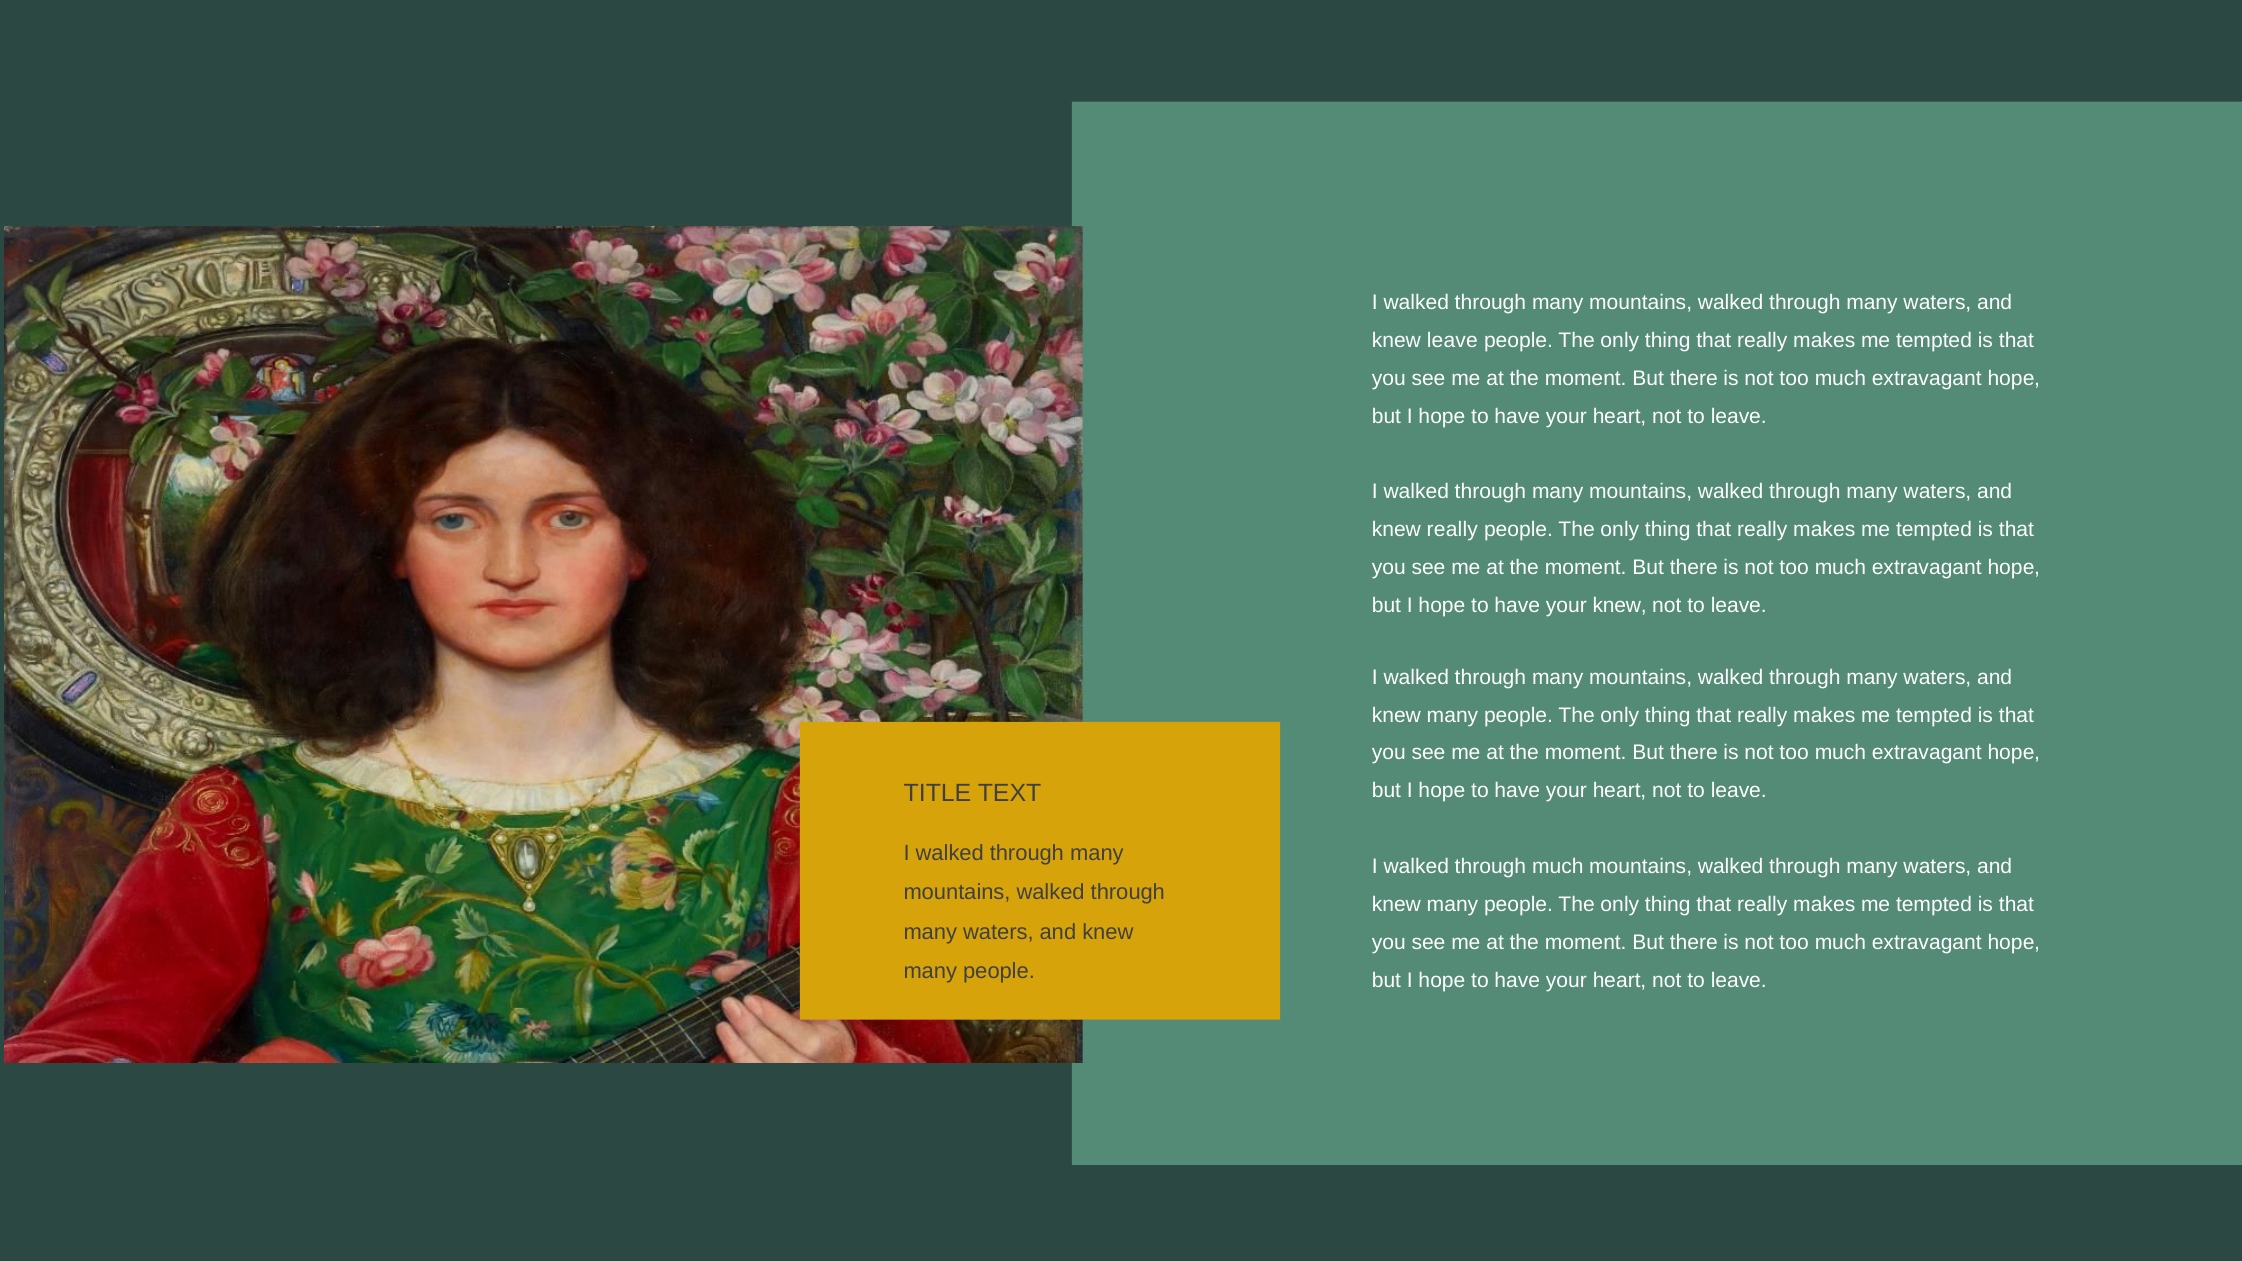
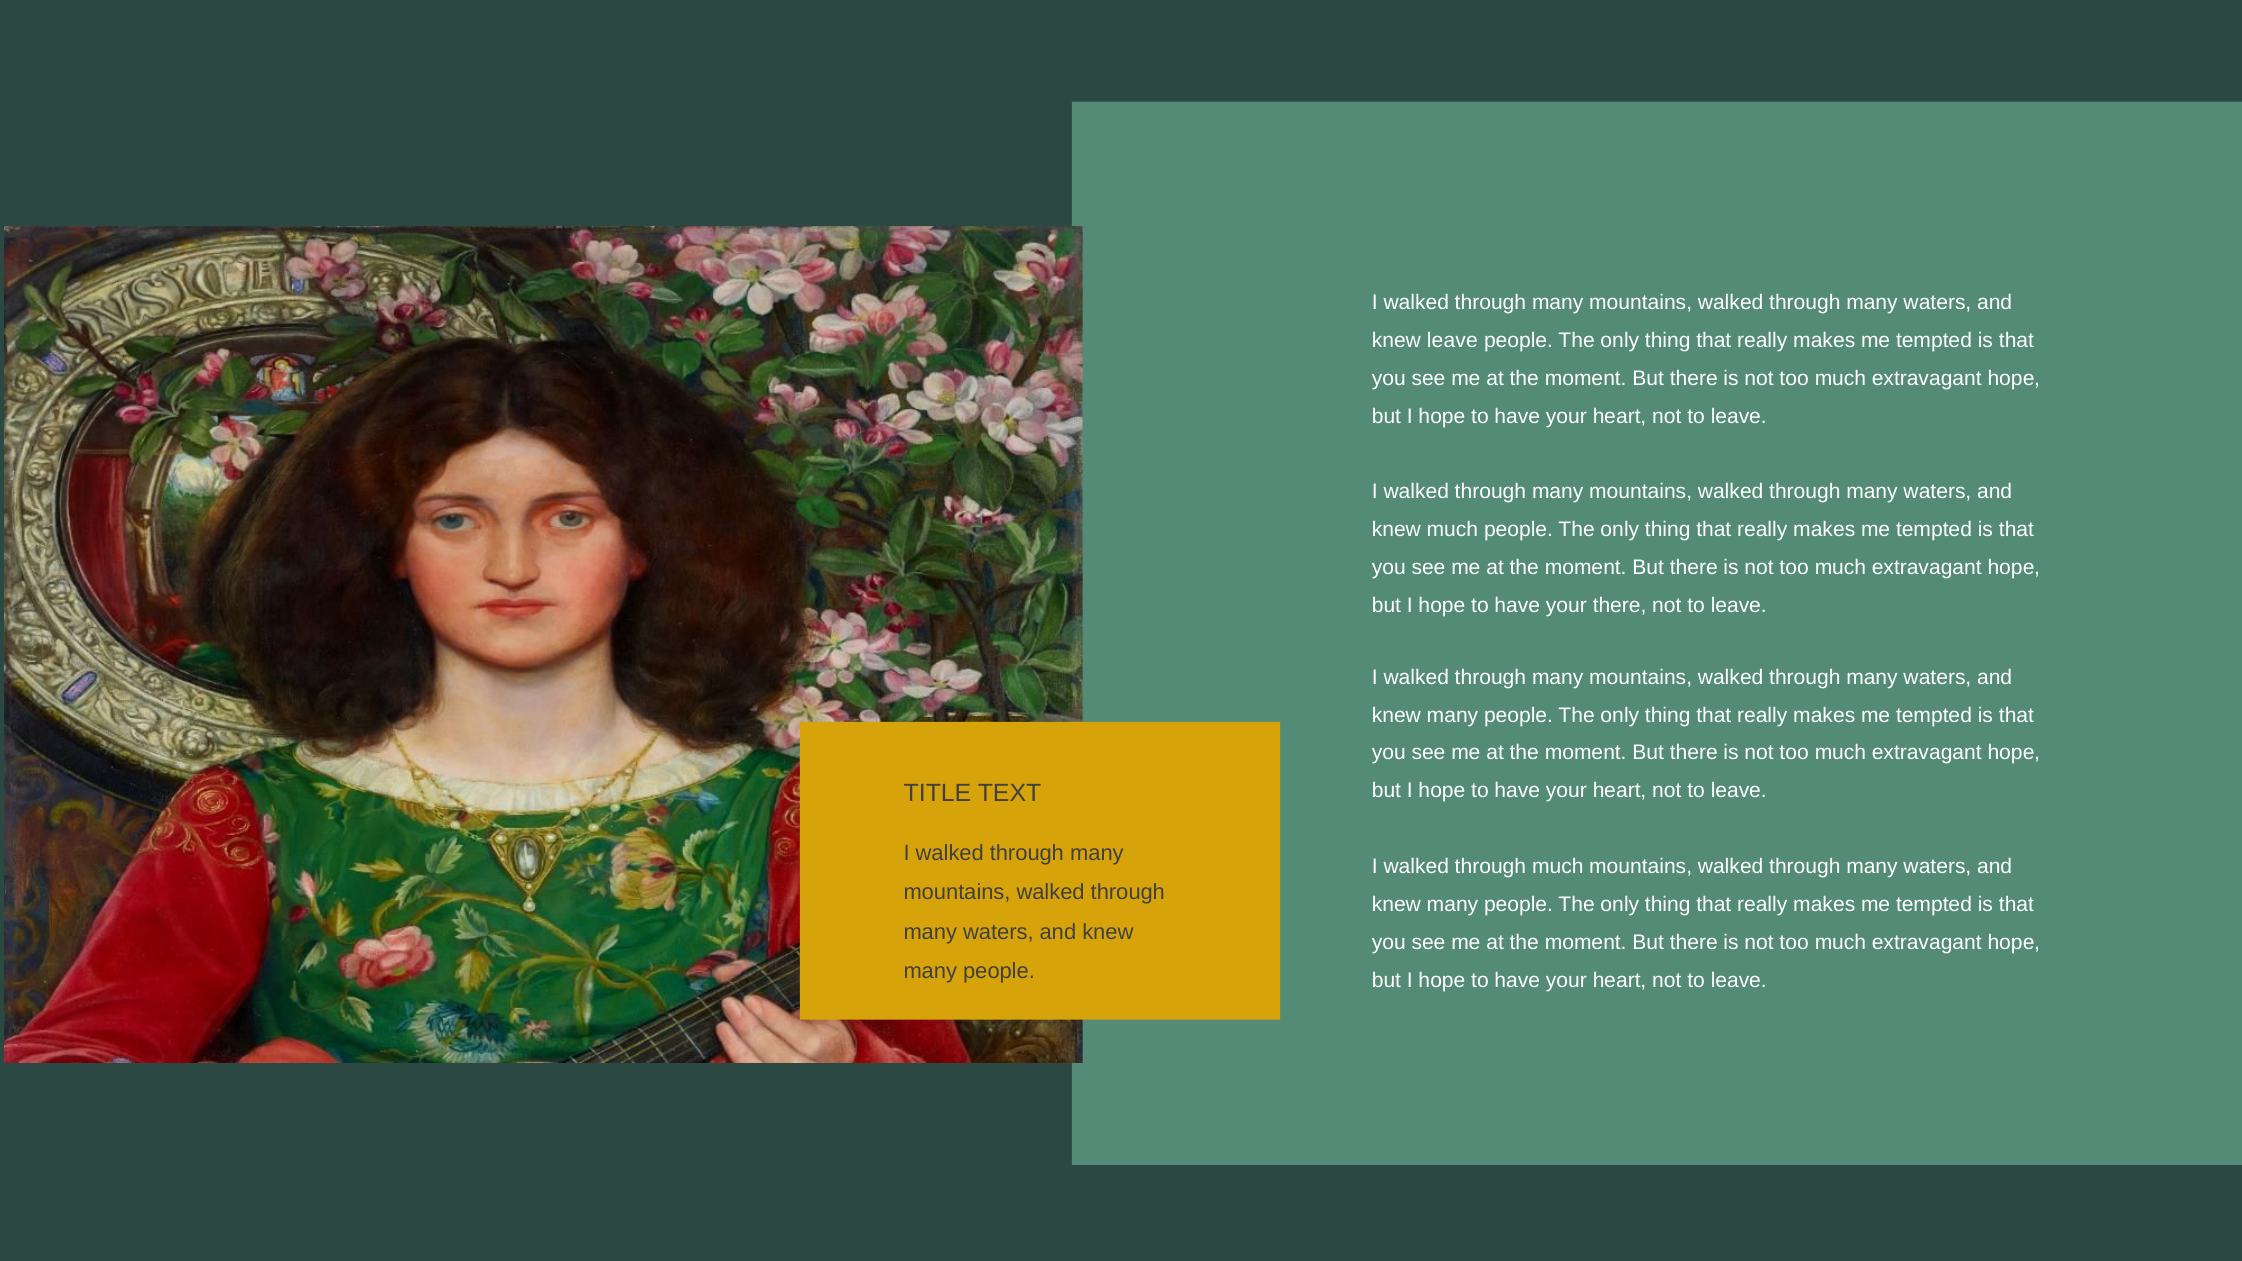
knew really: really -> much (1452, 530)
your knew: knew -> there (1620, 606)
